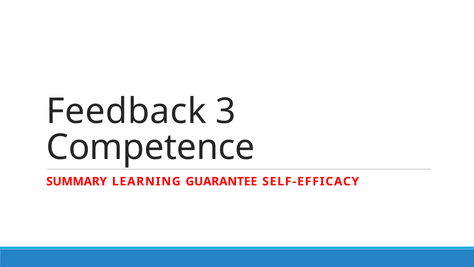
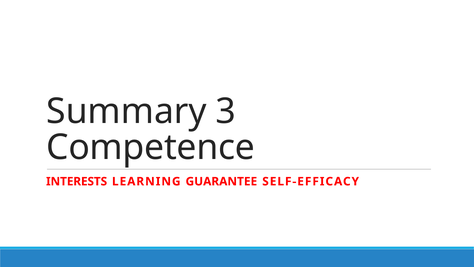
Feedback: Feedback -> Summary (126, 111)
SUMMARY: SUMMARY -> INTERESTS (77, 181)
